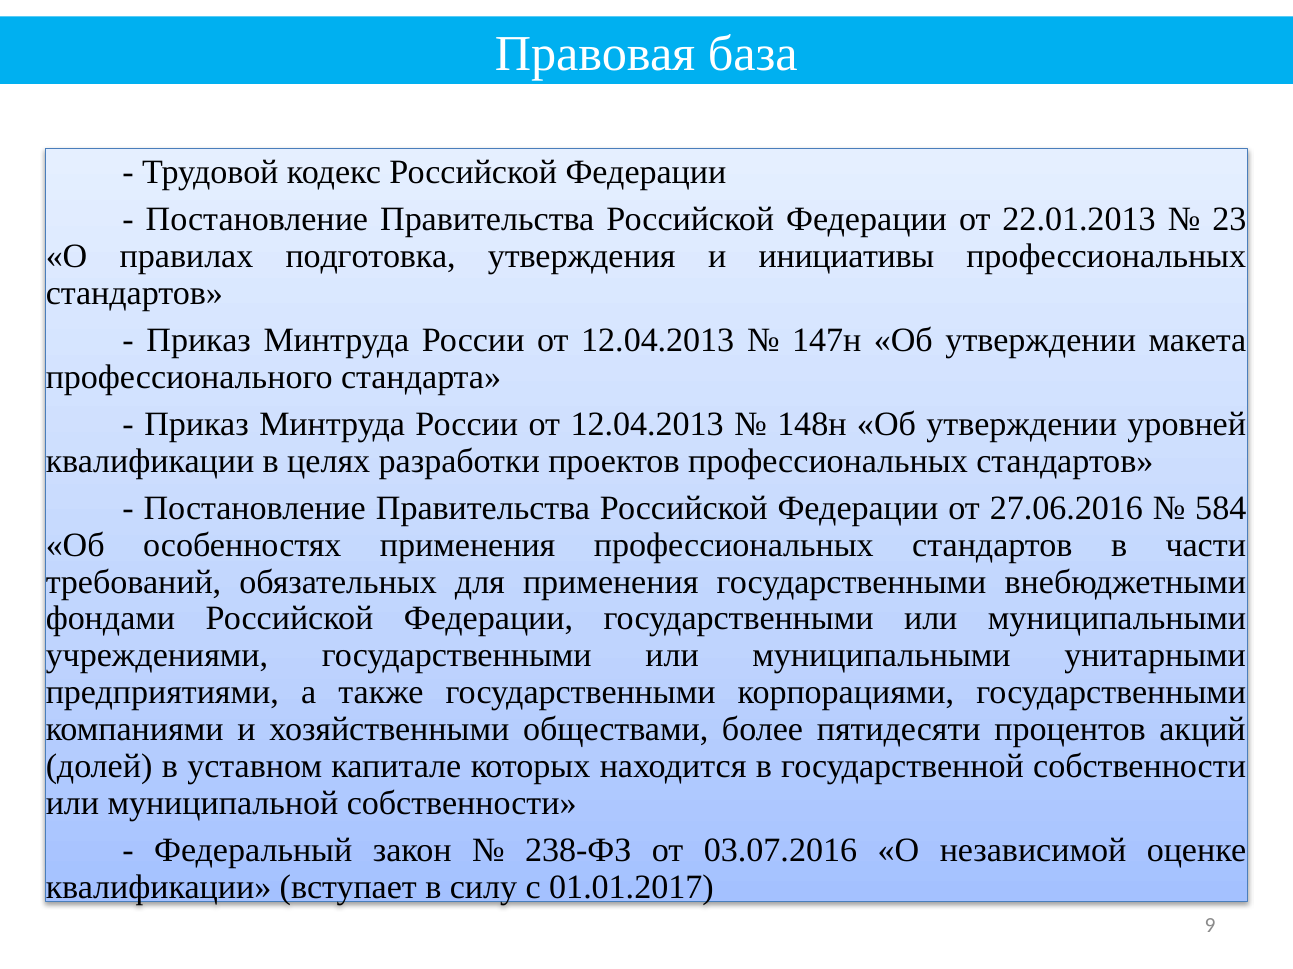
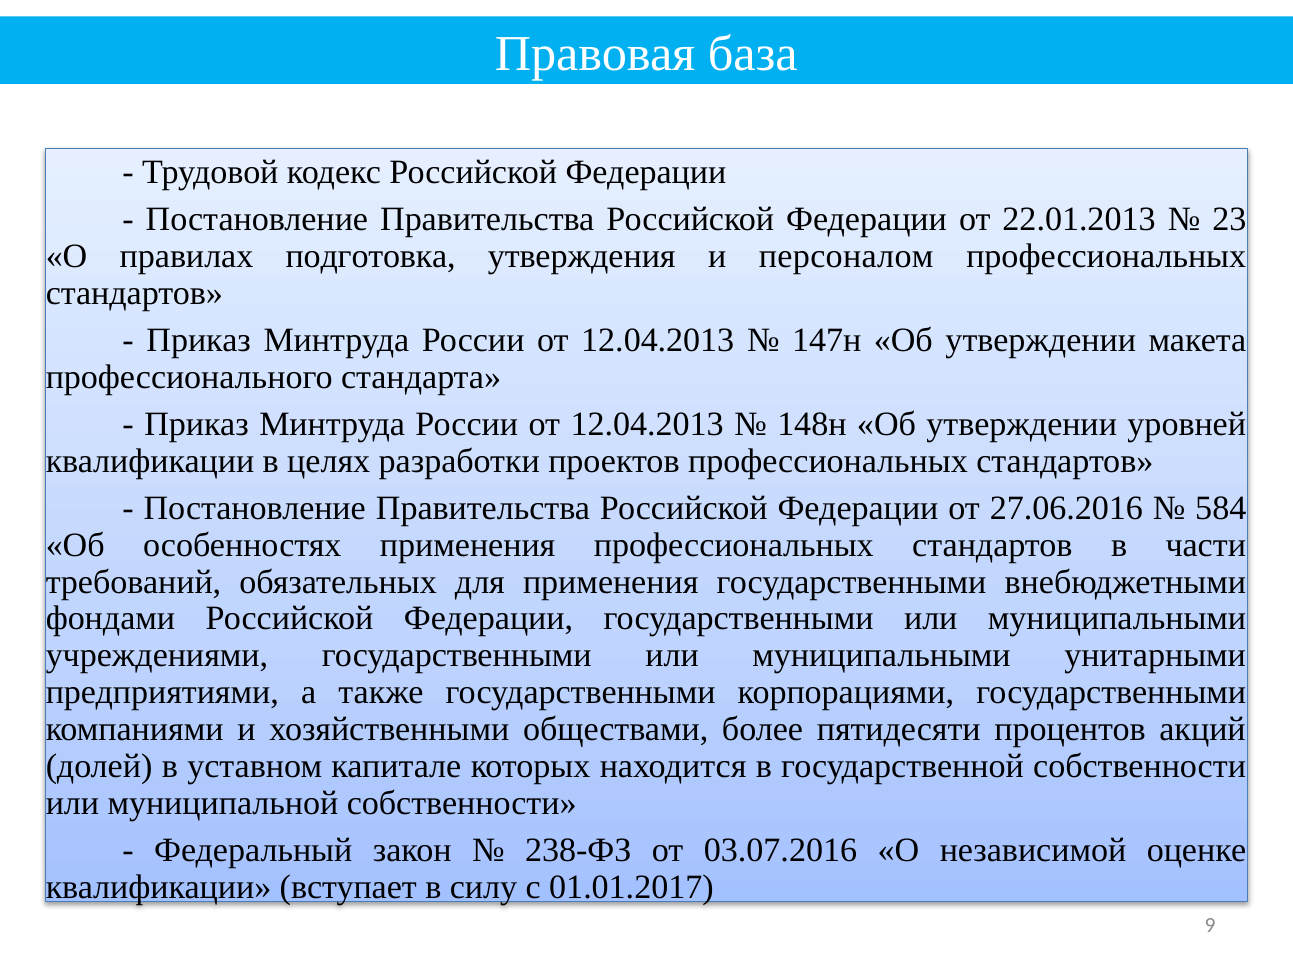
инициативы: инициативы -> персоналом (846, 257)
